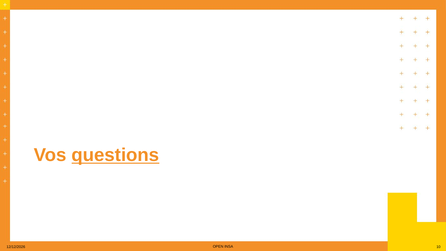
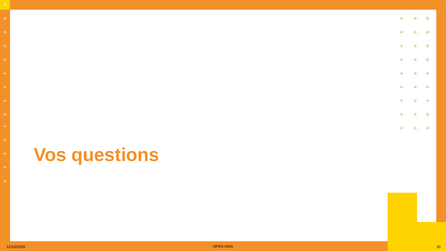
questions underline: present -> none (115, 155)
